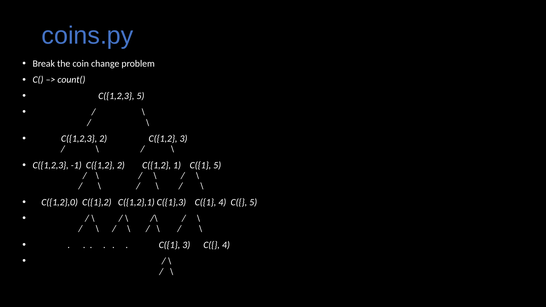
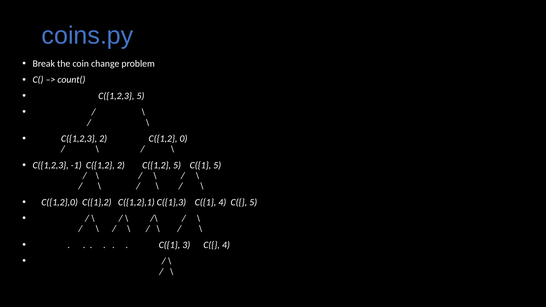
C({1,2 3: 3 -> 0 (184, 139)
C({1,2 1: 1 -> 5 (177, 165)
